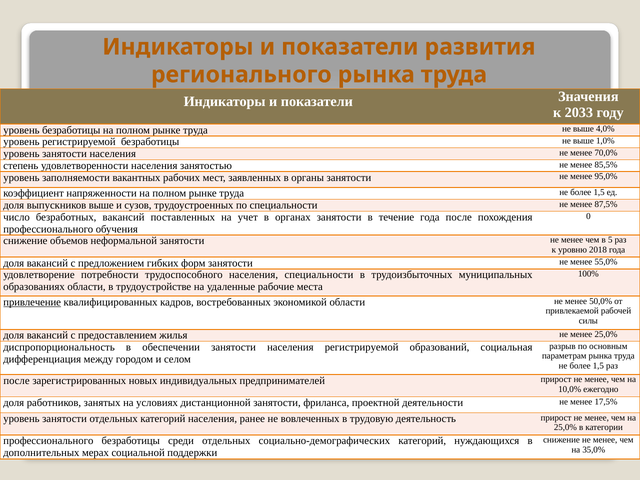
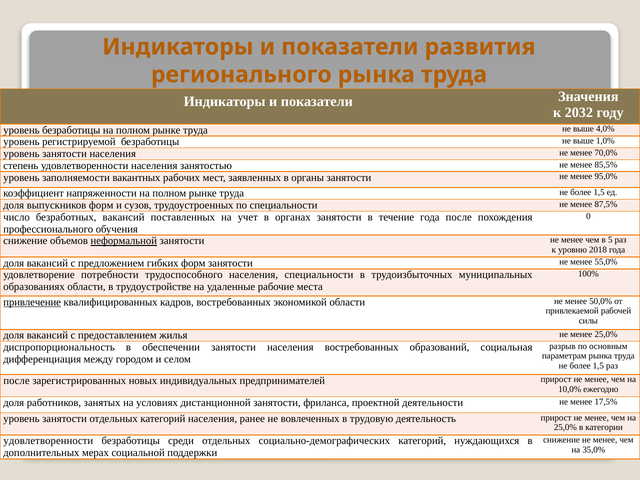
2033: 2033 -> 2032 (579, 113)
выпускников выше: выше -> форм (101, 205)
неформальной underline: none -> present (124, 241)
населения регистрируемой: регистрируемой -> востребованных (362, 347)
профессионального: профессионального -> удовлетворенности (48, 441)
